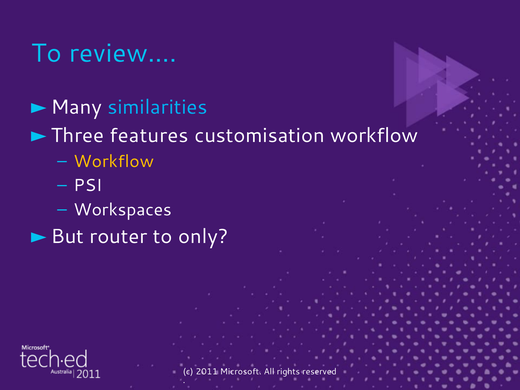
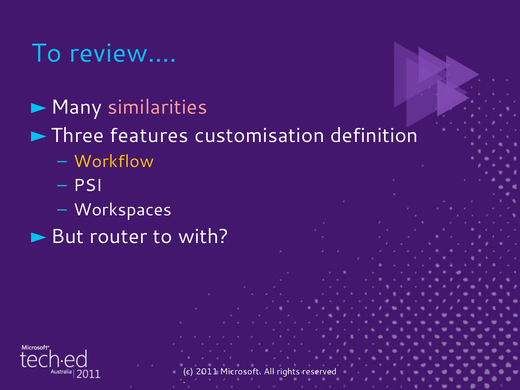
similarities colour: light blue -> pink (157, 107)
customisation workflow: workflow -> definition (374, 135)
only: only -> with (203, 237)
